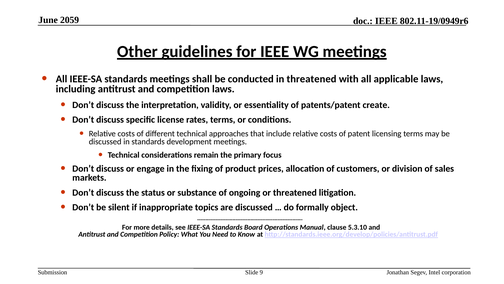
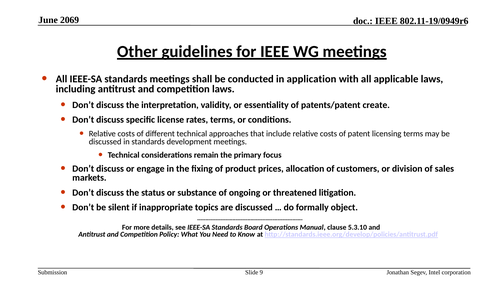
2059: 2059 -> 2069 (70, 20)
in threatened: threatened -> application (312, 79)
